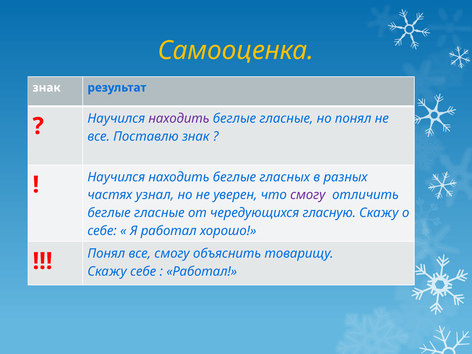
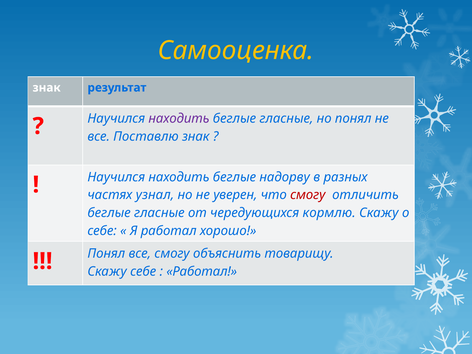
гласных: гласных -> надорву (285, 177)
смогу colour: purple -> red (308, 195)
гласную: гласную -> кормлю (329, 213)
